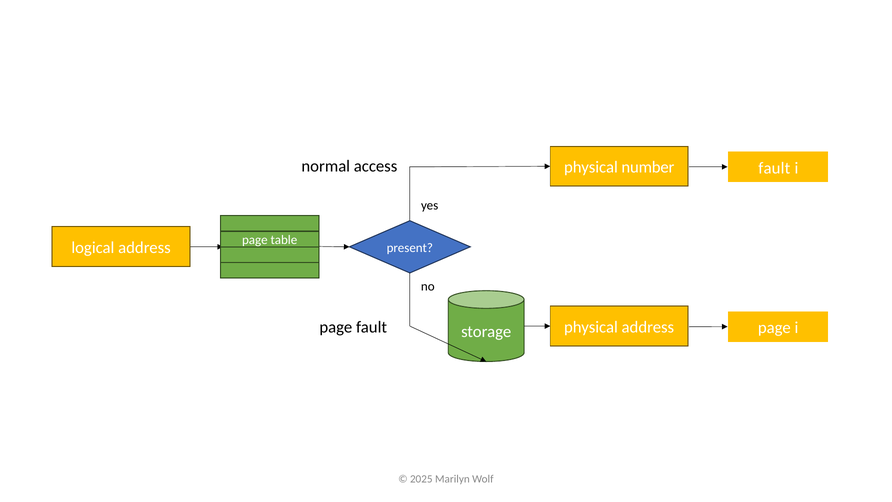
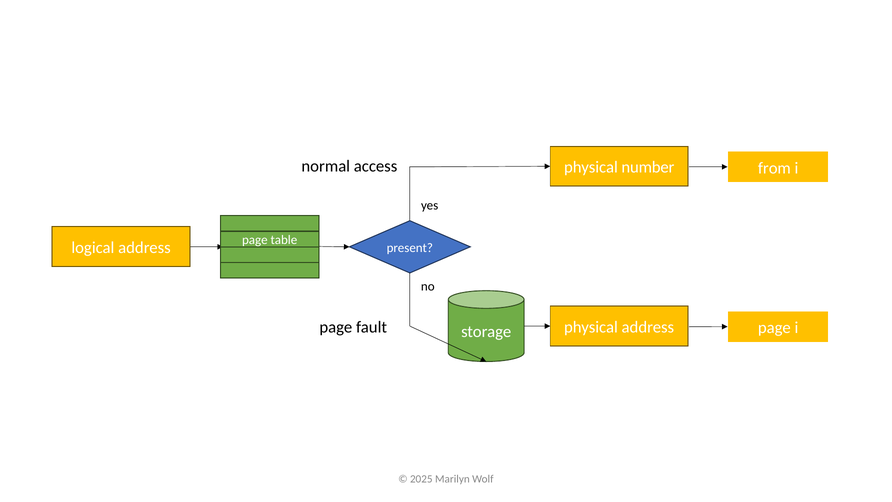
fault: fault -> from (774, 168)
